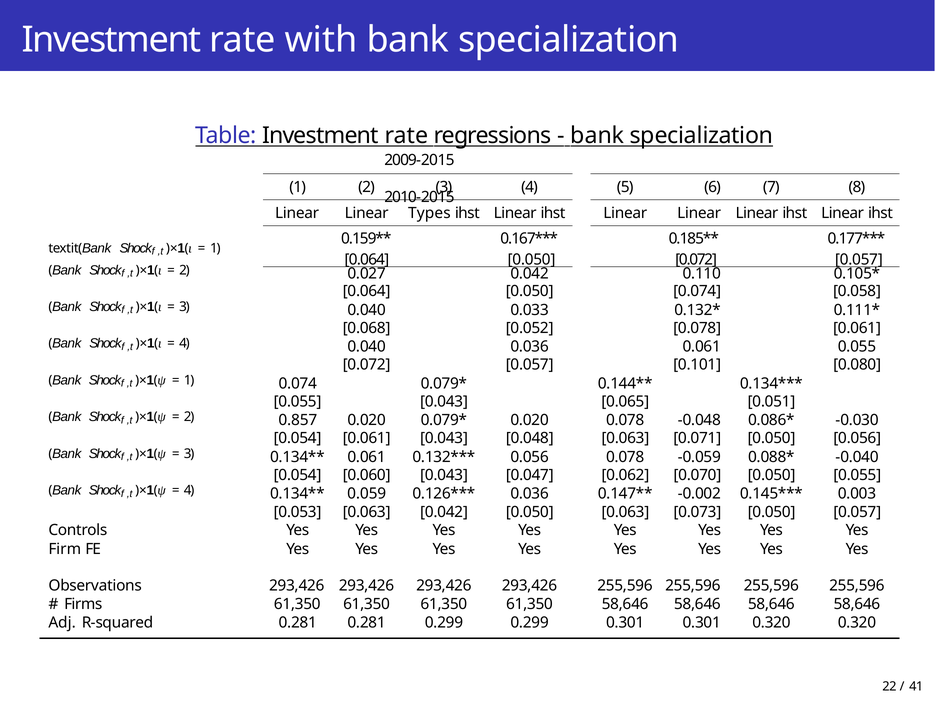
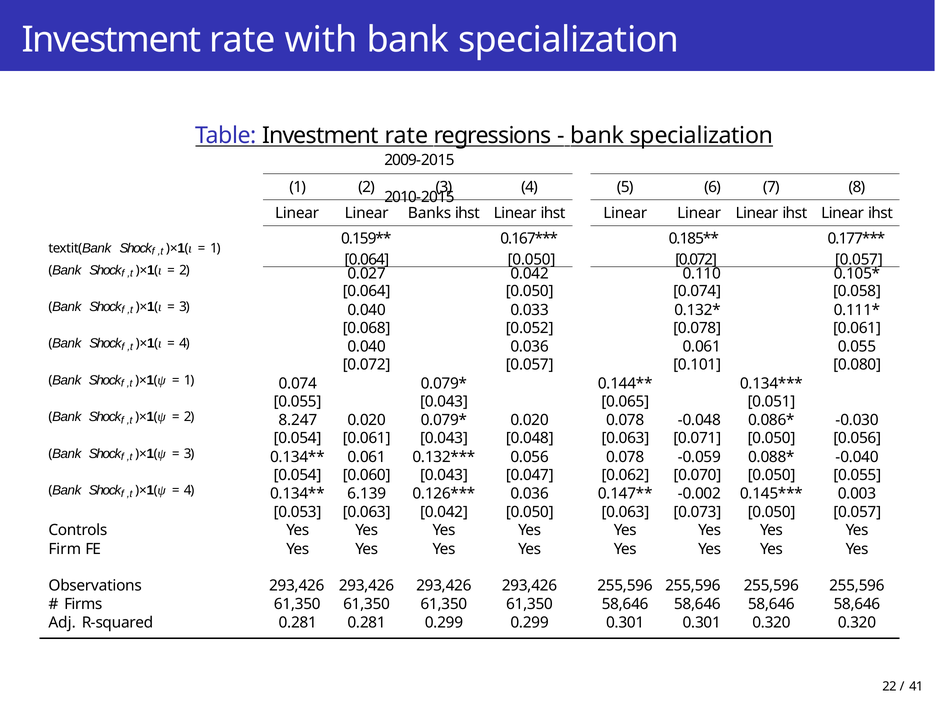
Types: Types -> Banks (430, 213)
0.857: 0.857 -> 8.247 (298, 420)
0.059: 0.059 -> 6.139 (367, 494)
